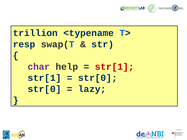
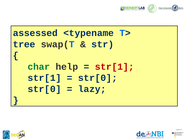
trillion: trillion -> assessed (35, 33)
resp: resp -> tree (24, 44)
char colour: purple -> green (39, 67)
